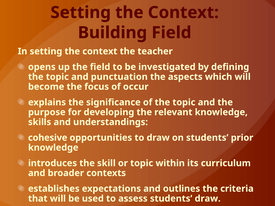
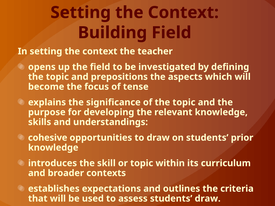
punctuation: punctuation -> prepositions (119, 77)
occur: occur -> tense (136, 87)
